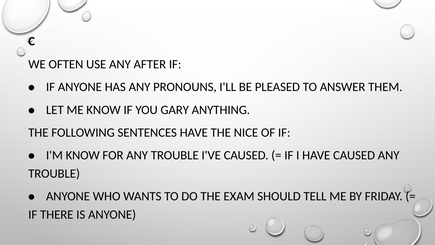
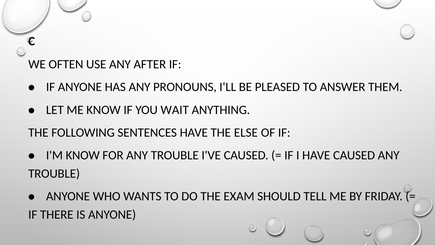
GARY: GARY -> WAIT (175, 110)
NICE: NICE -> ELSE (246, 132)
